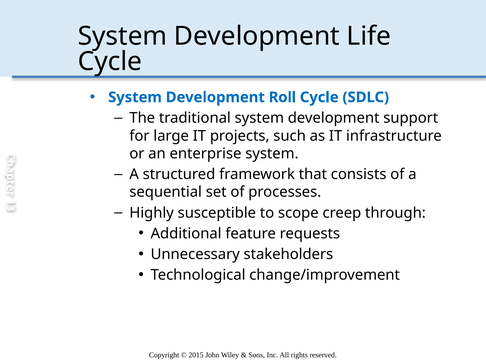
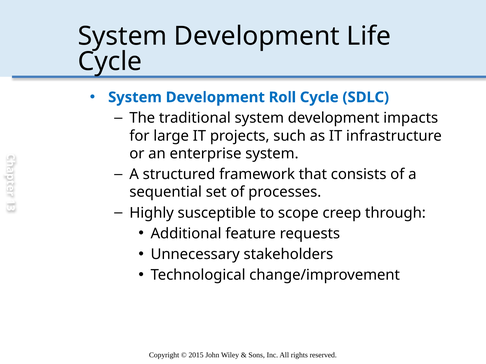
support: support -> impacts (411, 118)
